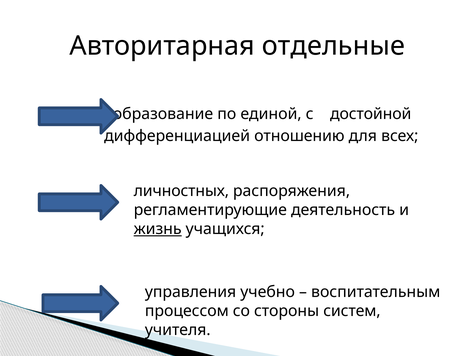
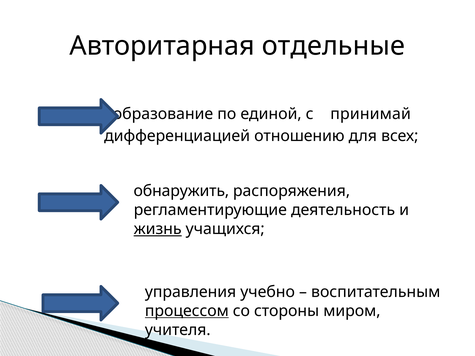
достойной: достойной -> принимай (371, 114)
личностных: личностных -> обнаружить (181, 191)
процессом underline: none -> present (187, 311)
систем: систем -> миром (352, 311)
